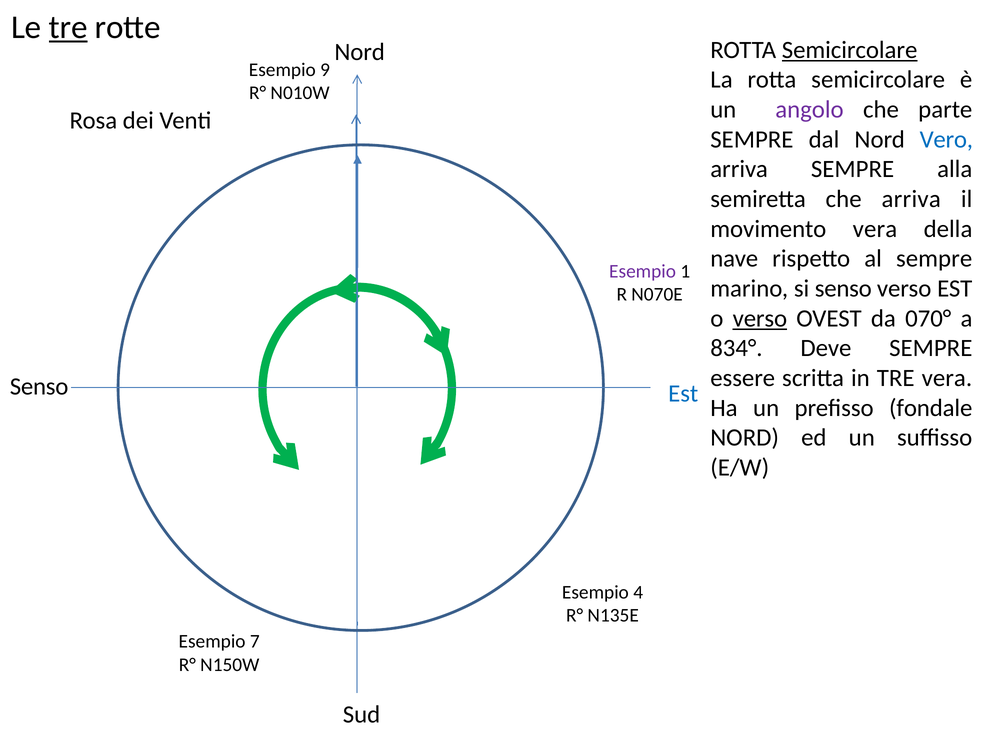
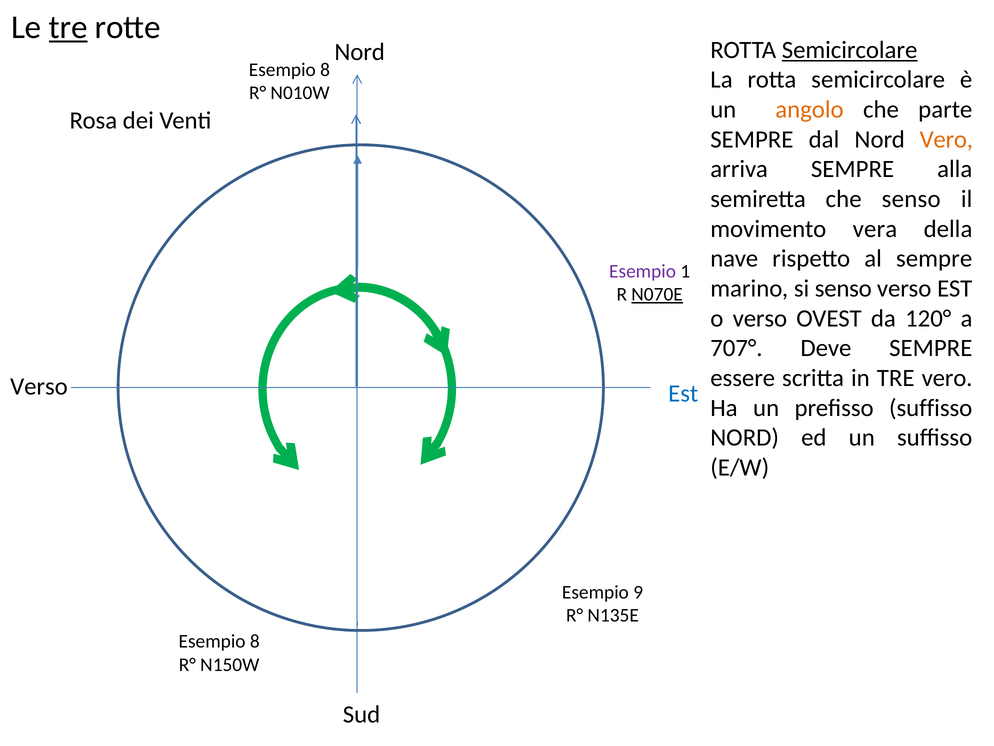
9: 9 -> 8 (325, 70)
angolo colour: purple -> orange (809, 109)
Vero colour: blue -> orange (946, 139)
che arriva: arriva -> senso (911, 199)
N070E underline: none -> present (657, 294)
verso underline: present -> none (760, 318)
070°: 070° -> 120° (928, 318)
834°: 834° -> 707° (736, 348)
TRE vera: vera -> vero (947, 378)
Senso: Senso -> Verso (39, 386)
prefisso fondale: fondale -> suffisso (931, 408)
4: 4 -> 9 (638, 592)
7: 7 -> 8 (255, 641)
